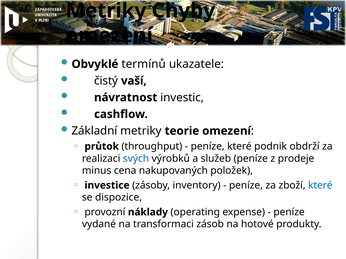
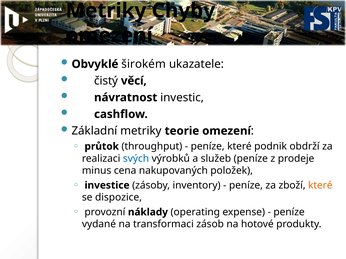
termínů: termínů -> širokém (144, 64)
vaší: vaší -> věcí (134, 81)
které colour: blue -> orange (320, 186)
